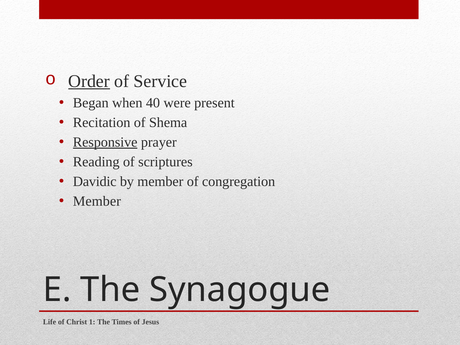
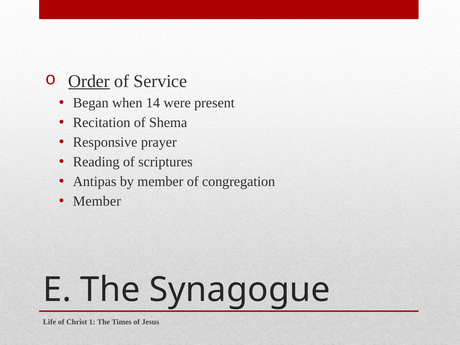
40: 40 -> 14 (153, 103)
Responsive underline: present -> none (105, 142)
Davidic: Davidic -> Antipas (95, 181)
